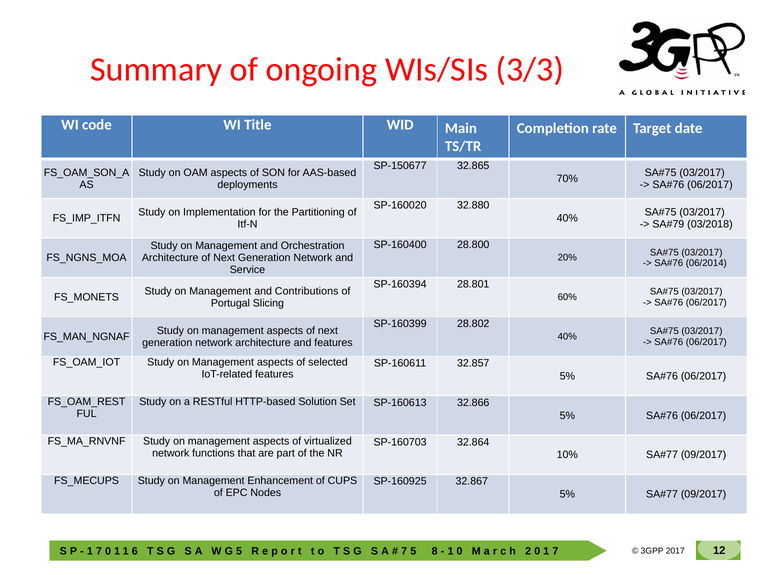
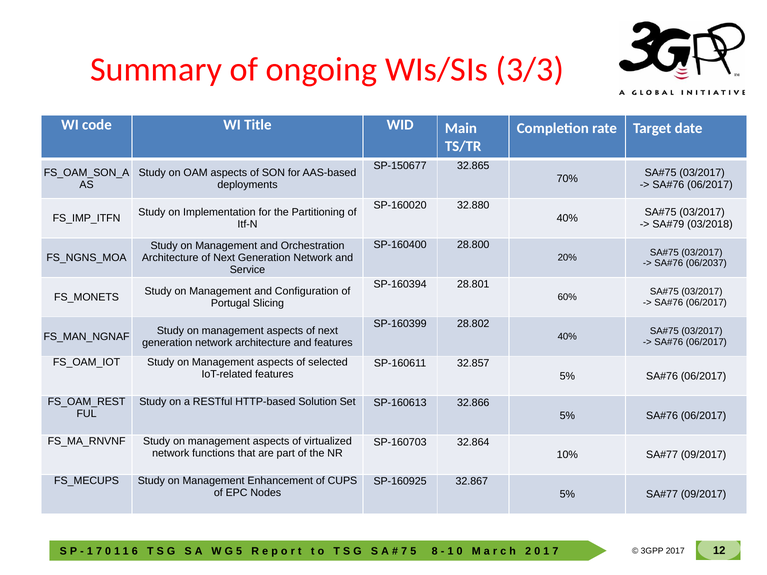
06/2014: 06/2014 -> 06/2037 (706, 263)
Contributions: Contributions -> Configuration (307, 291)
